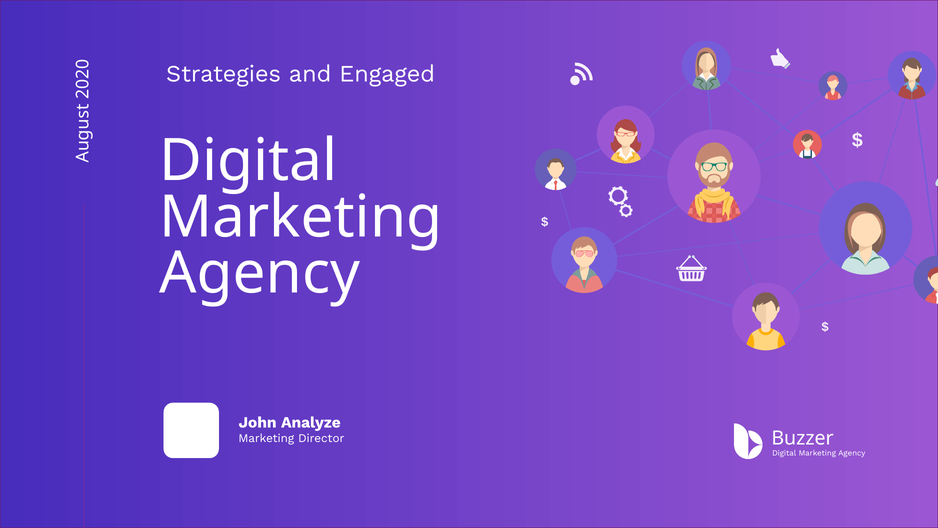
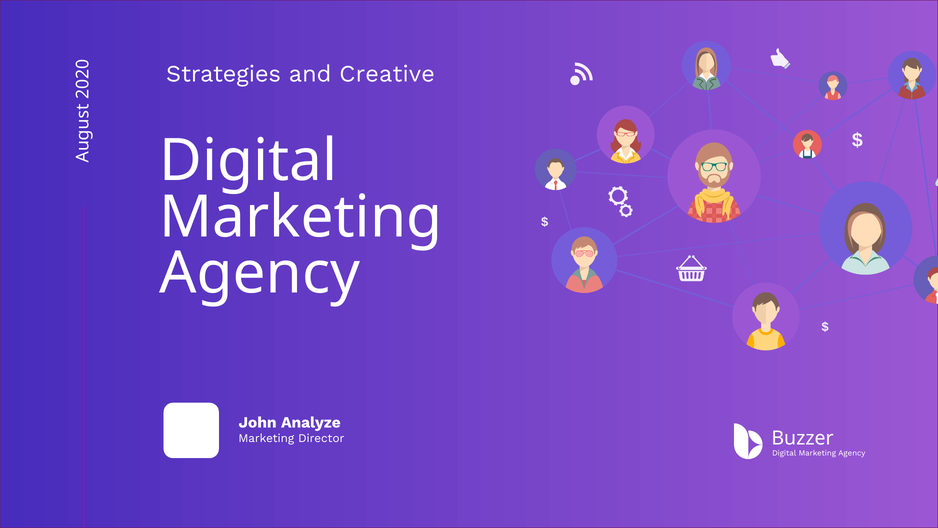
Engaged: Engaged -> Creative (387, 74)
